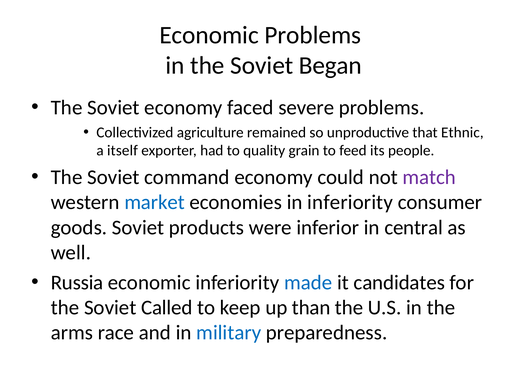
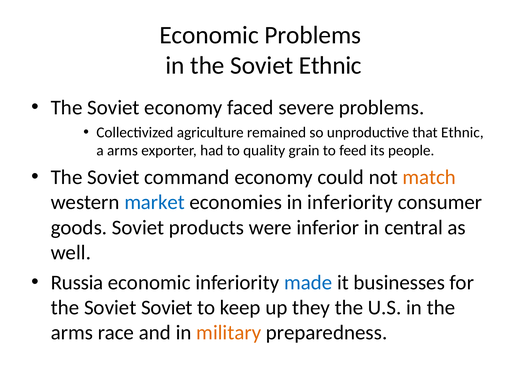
Soviet Began: Began -> Ethnic (330, 66)
a itself: itself -> arms (122, 151)
match colour: purple -> orange (429, 178)
candidates: candidates -> businesses (399, 283)
Soviet Called: Called -> Soviet (167, 308)
than: than -> they (311, 308)
military colour: blue -> orange (229, 333)
